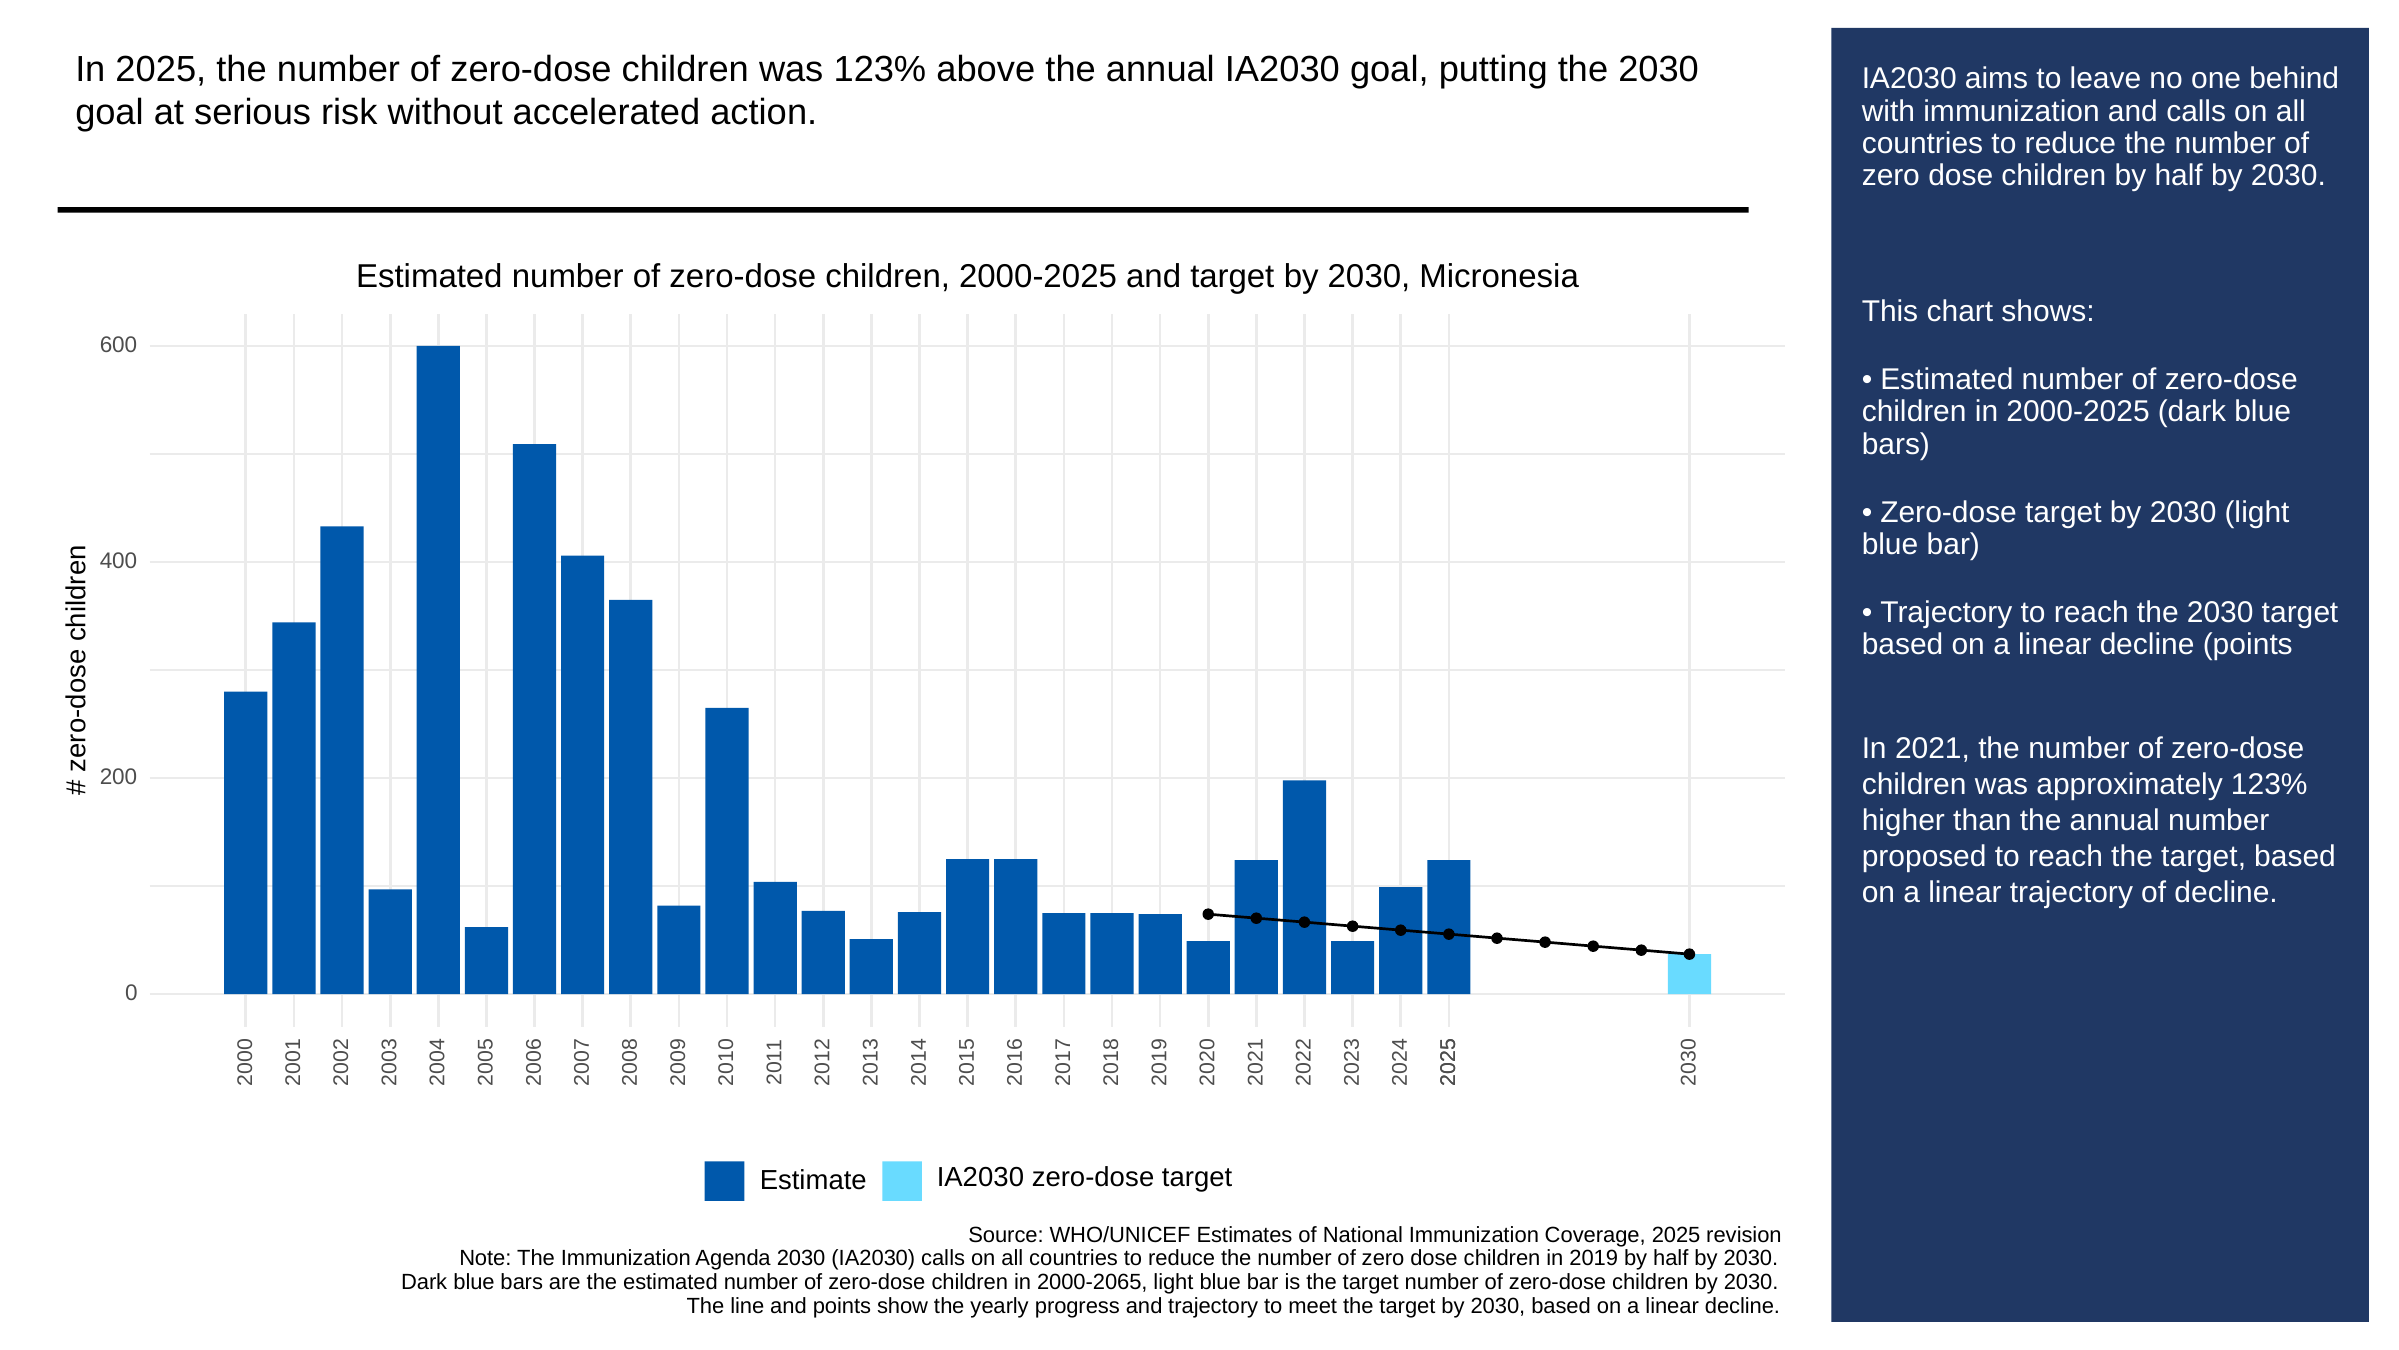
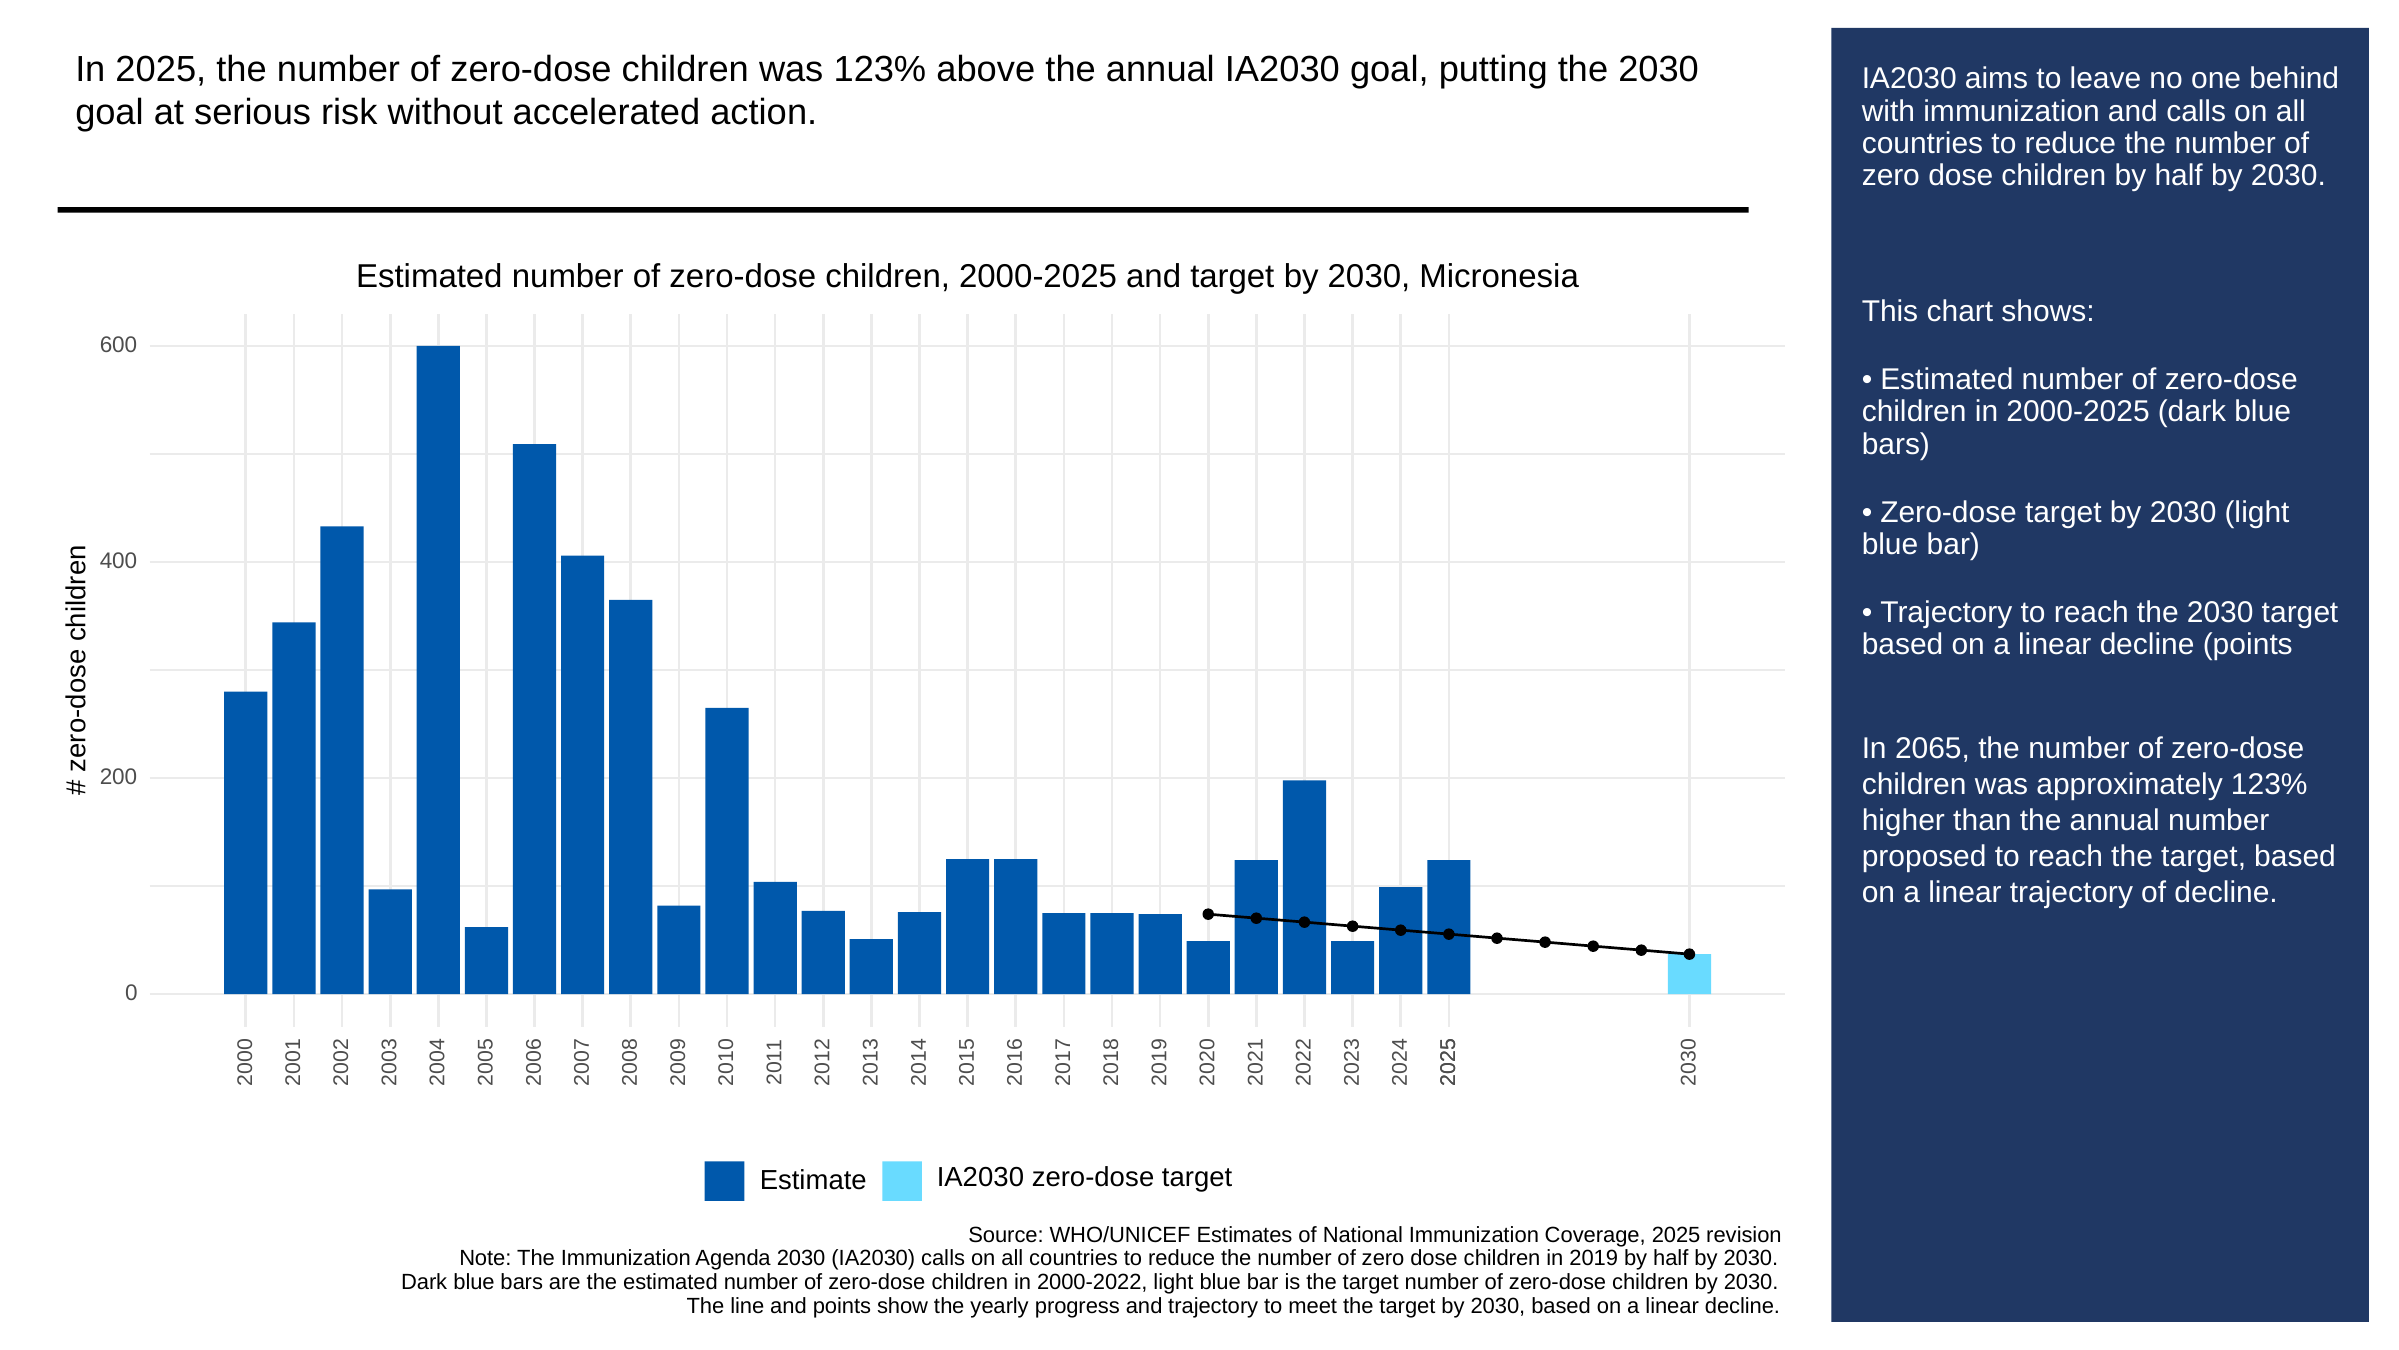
2021: 2021 -> 2065 (1933, 749)
2000-2065: 2000-2065 -> 2000-2022 (1092, 1282)
